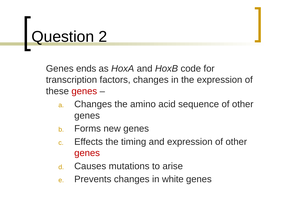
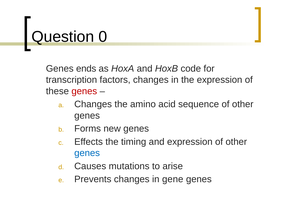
2: 2 -> 0 (103, 37)
genes colour: red -> blue (87, 153)
white: white -> gene (173, 180)
